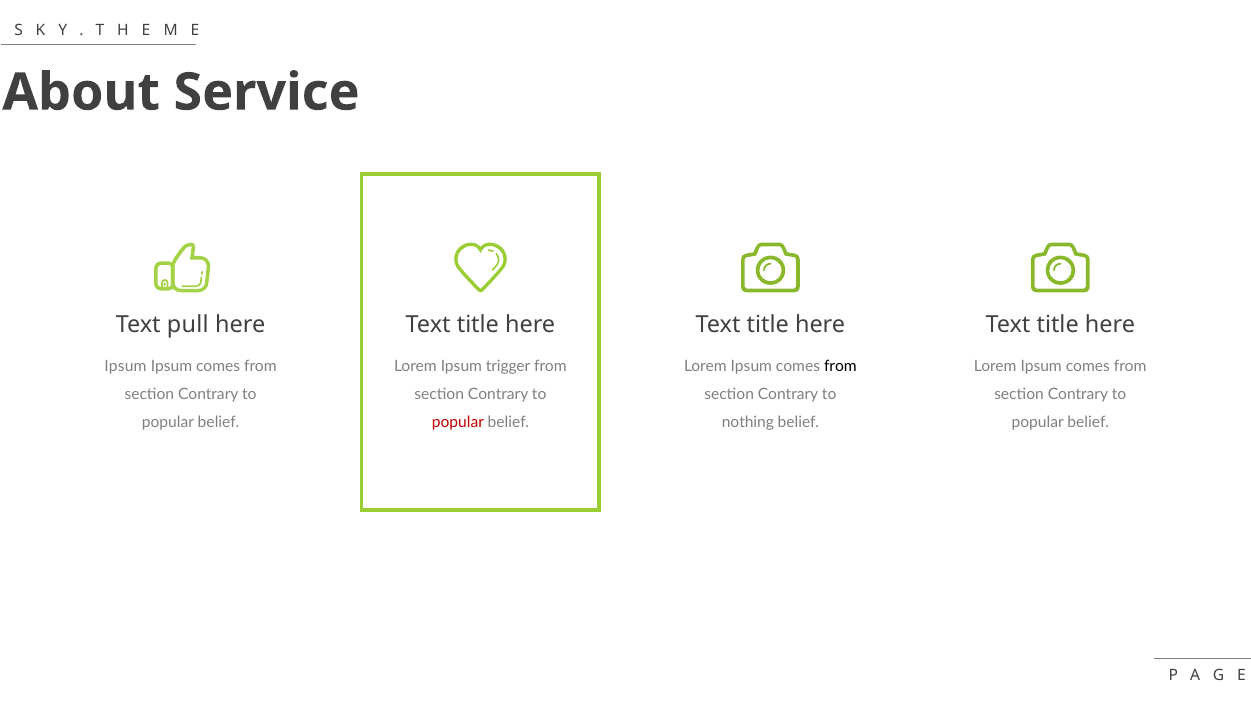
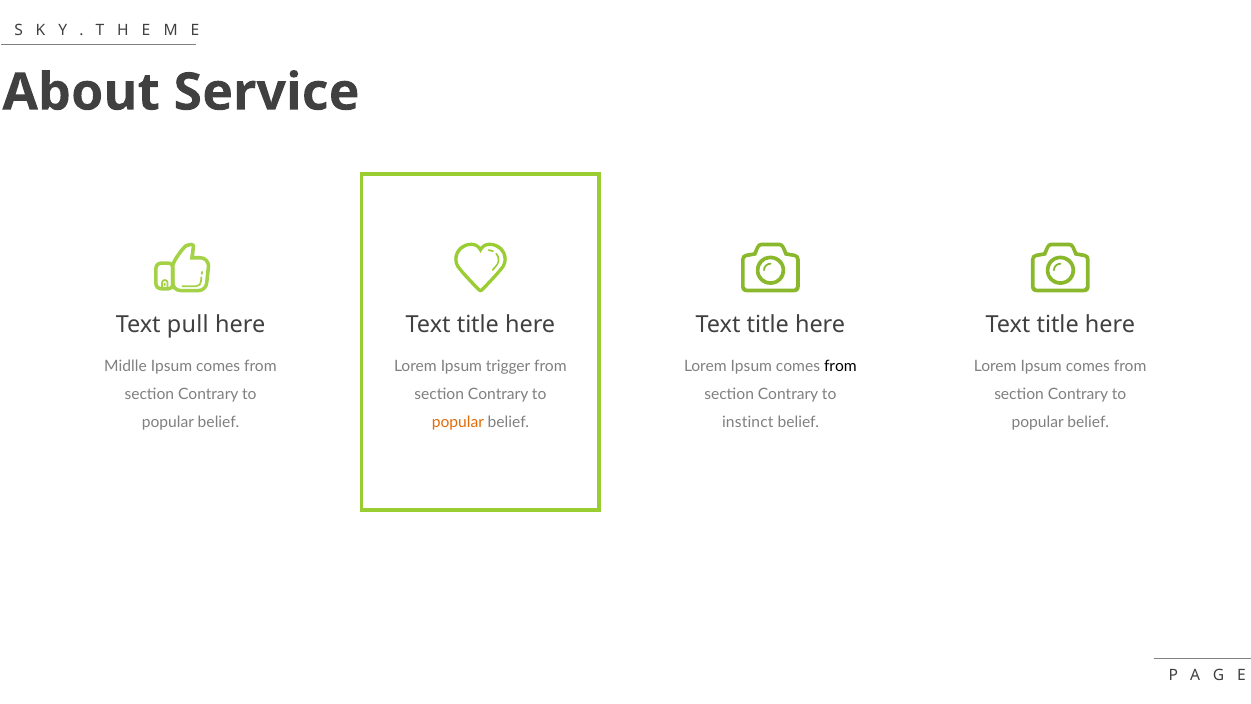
Ipsum: Ipsum -> Midlle (126, 366)
popular colour: red -> orange (458, 423)
nothing: nothing -> instinct (748, 423)
